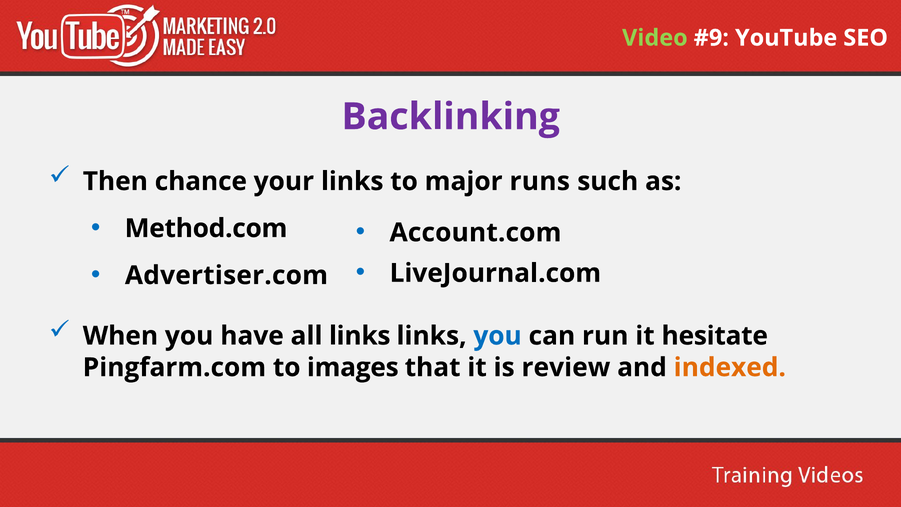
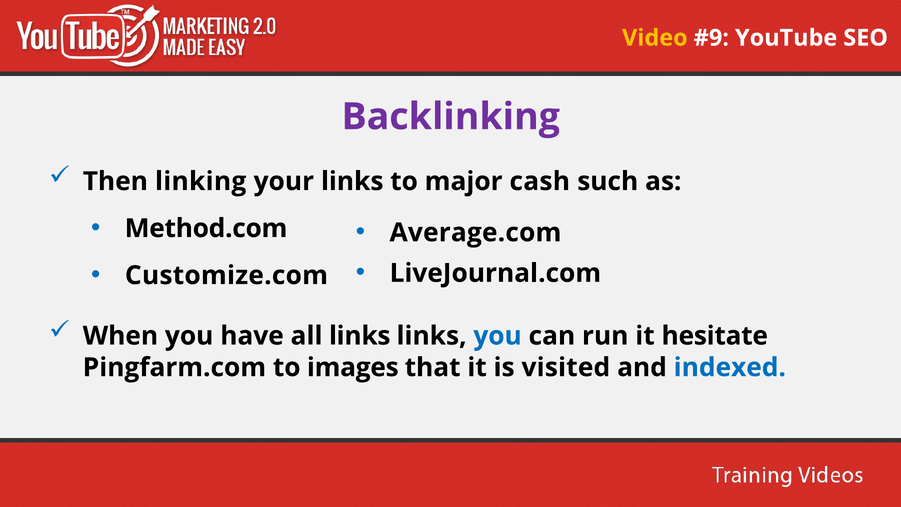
Video colour: light green -> yellow (655, 38)
chance: chance -> linking (201, 181)
runs: runs -> cash (540, 181)
Account.com: Account.com -> Average.com (475, 232)
Advertiser.com: Advertiser.com -> Customize.com (226, 275)
review: review -> visited (566, 367)
indexed colour: orange -> blue (730, 367)
